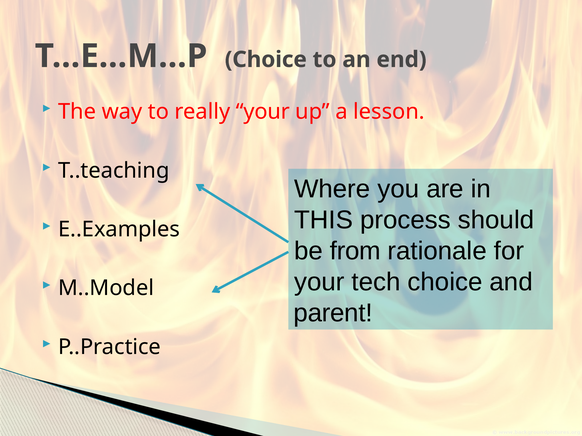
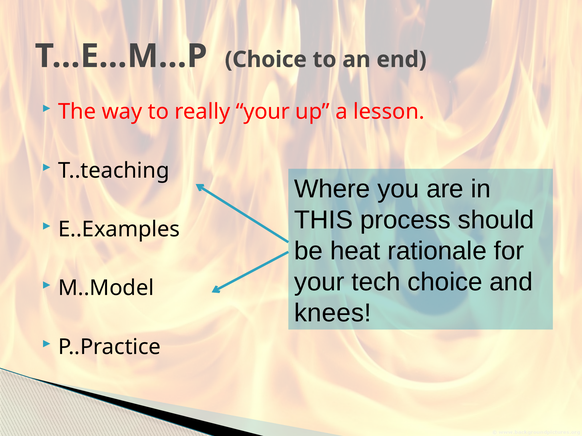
from: from -> heat (355, 251)
parent: parent -> knees (333, 313)
